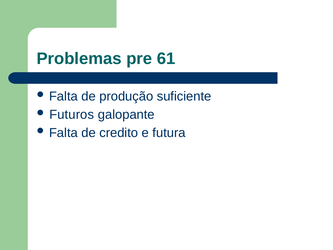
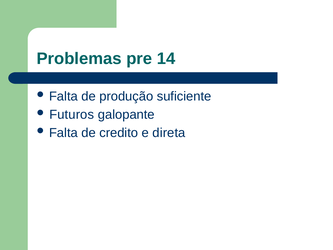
61: 61 -> 14 (166, 59)
futura: futura -> direta (169, 133)
